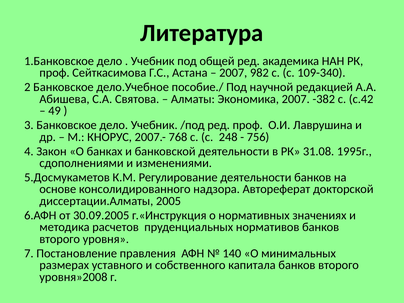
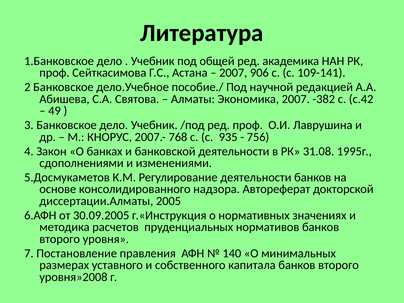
982: 982 -> 906 (259, 73)
109-340: 109-340 -> 109-141 (321, 73)
248: 248 -> 935 (228, 137)
